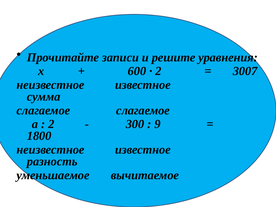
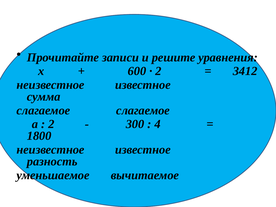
3007: 3007 -> 3412 (245, 71)
9: 9 -> 4 (158, 124)
